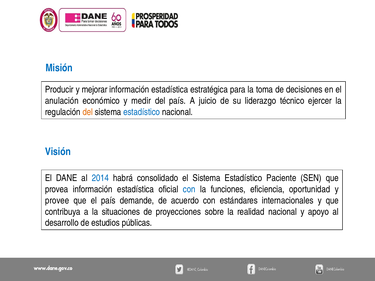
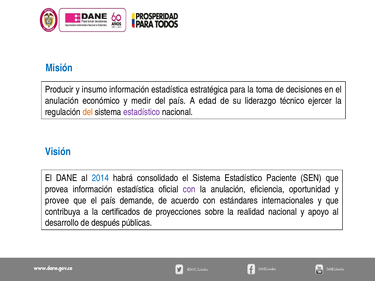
mejorar: mejorar -> insumo (95, 90)
juicio: juicio -> edad (208, 101)
estadístico colour: blue -> purple (142, 112)
con colour: blue -> purple (189, 189)
la funciones: funciones -> anulación (228, 189)
situaciones: situaciones -> certificados (121, 212)
estudios: estudios -> después (106, 223)
